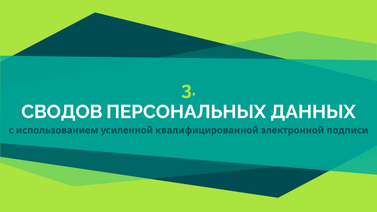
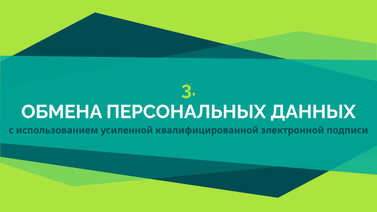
СВОДОВ: СВОДОВ -> ОБМЕНА (62, 112)
